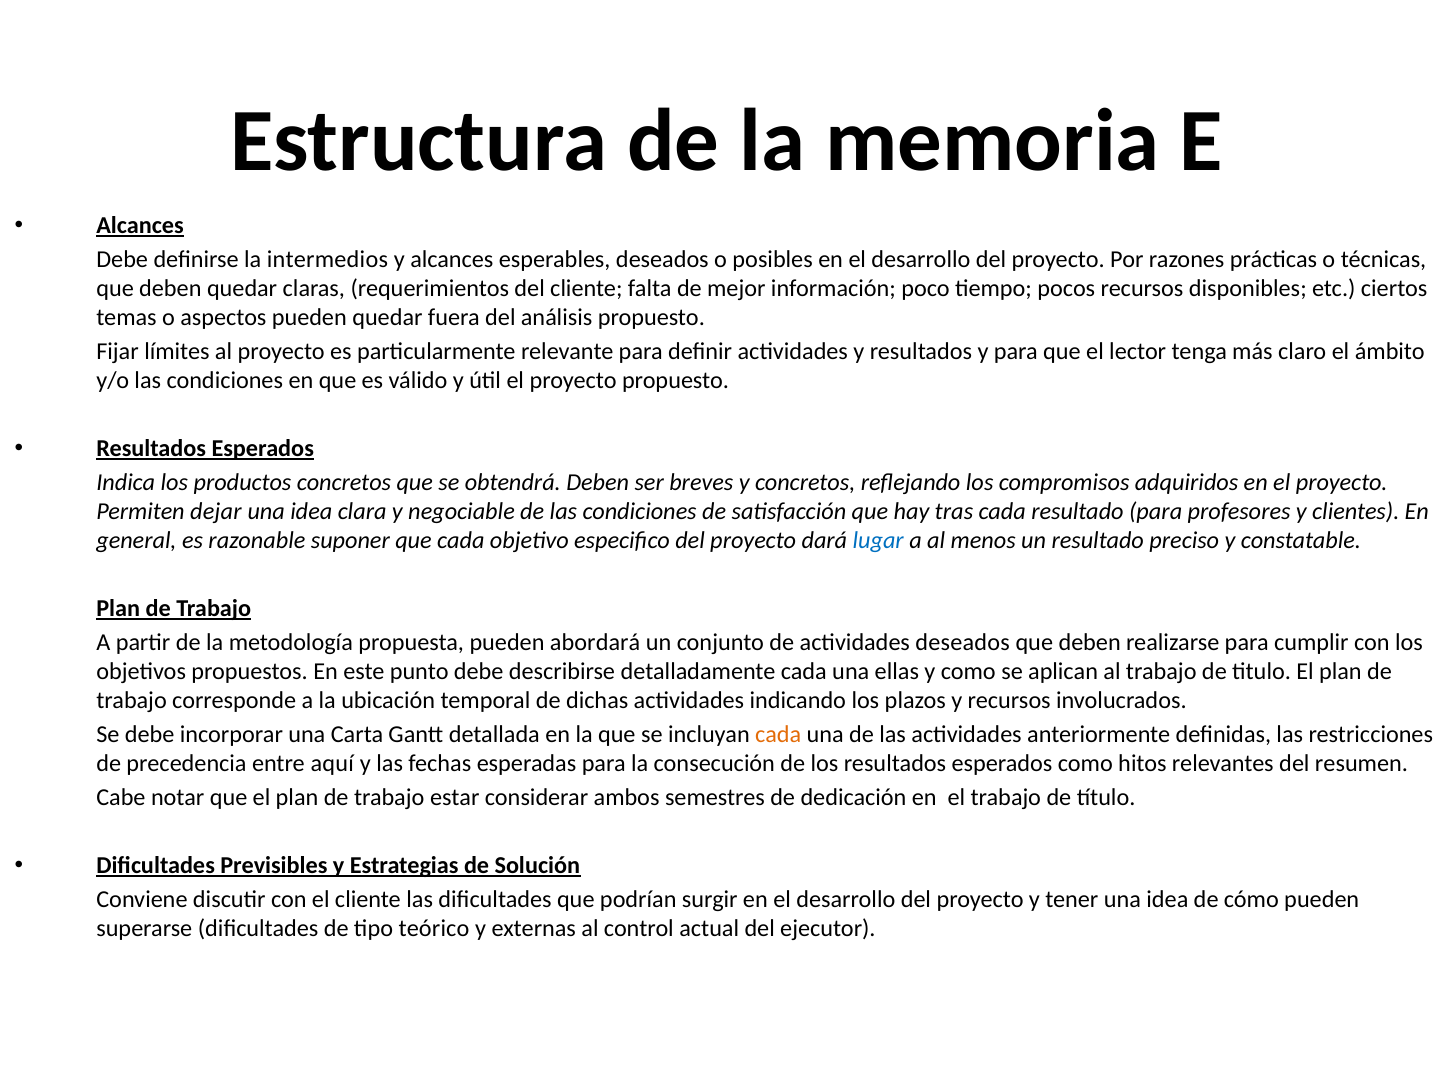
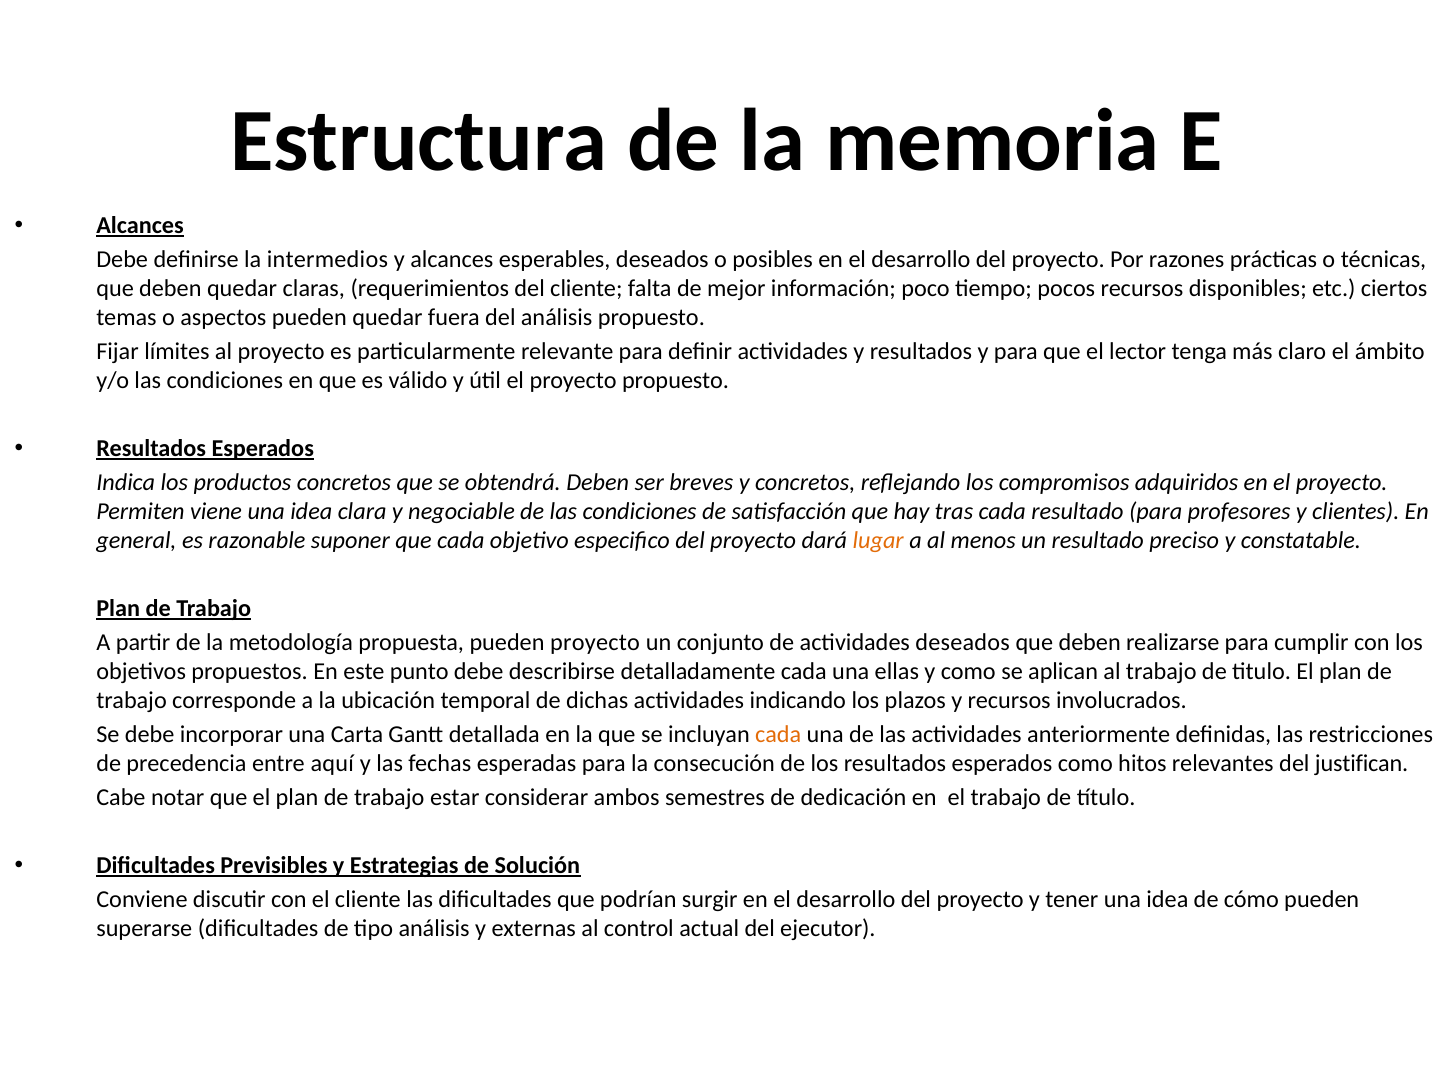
dejar: dejar -> viene (216, 512)
lugar colour: blue -> orange (878, 541)
pueden abordará: abordará -> proyecto (595, 643)
resumen: resumen -> justifican (1362, 764)
tipo teórico: teórico -> análisis (434, 929)
